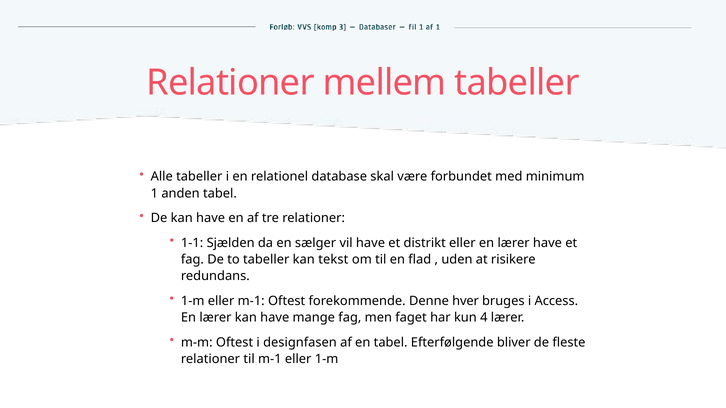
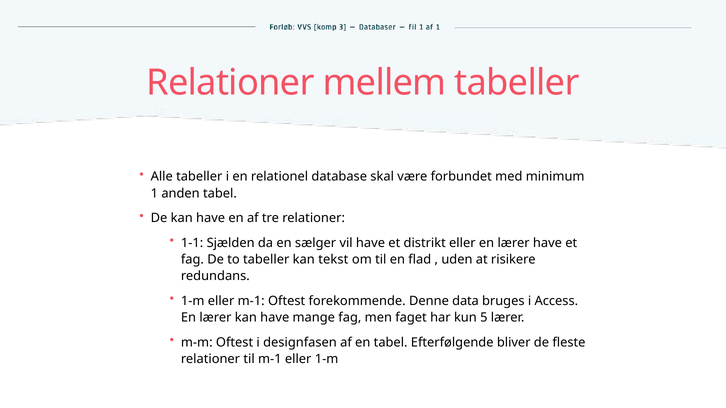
hver: hver -> data (466, 301)
4: 4 -> 5 (484, 318)
